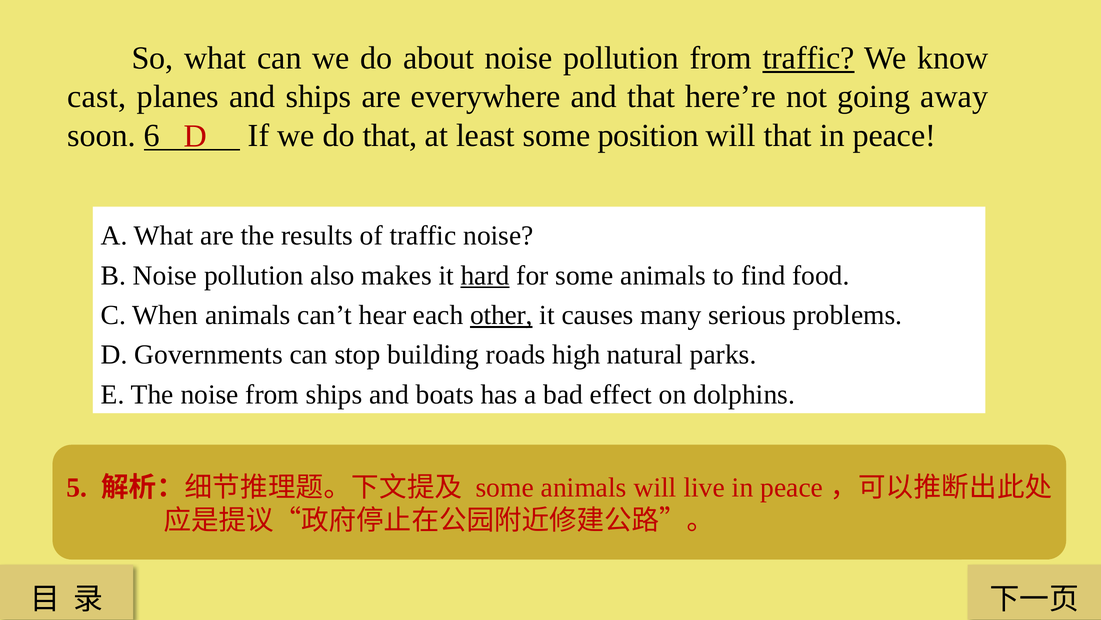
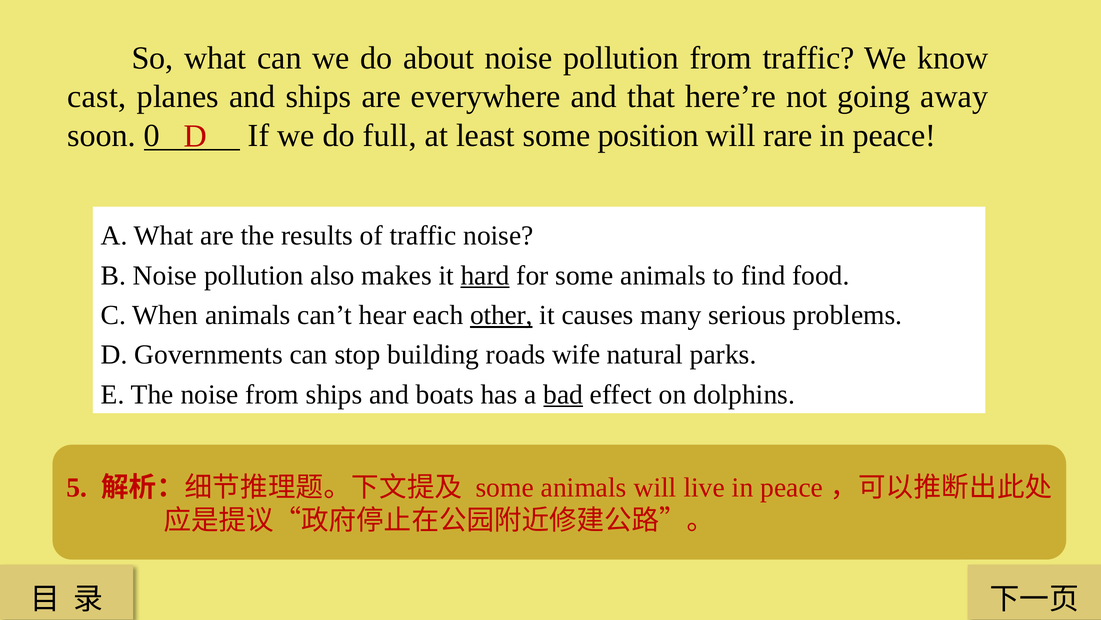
traffic underline: present -> none (809, 58)
6: 6 -> 0 (152, 135)
do that: that -> full (390, 135)
will that: that -> rare (788, 135)
high: high -> wife (576, 354)
bad underline: none -> present (563, 394)
